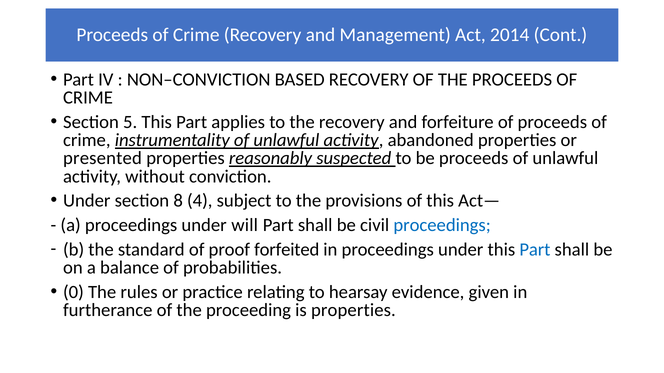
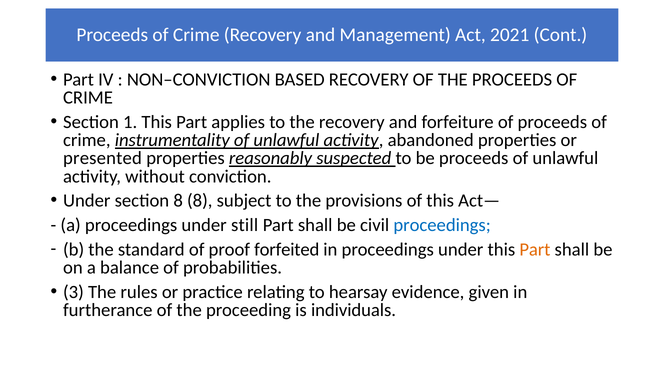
2014: 2014 -> 2021 (510, 35)
5: 5 -> 1 (130, 122)
8 4: 4 -> 8 (200, 201)
will: will -> still (245, 225)
Part colour: blue -> orange (535, 250)
0: 0 -> 3 (73, 292)
is properties: properties -> individuals (354, 311)
